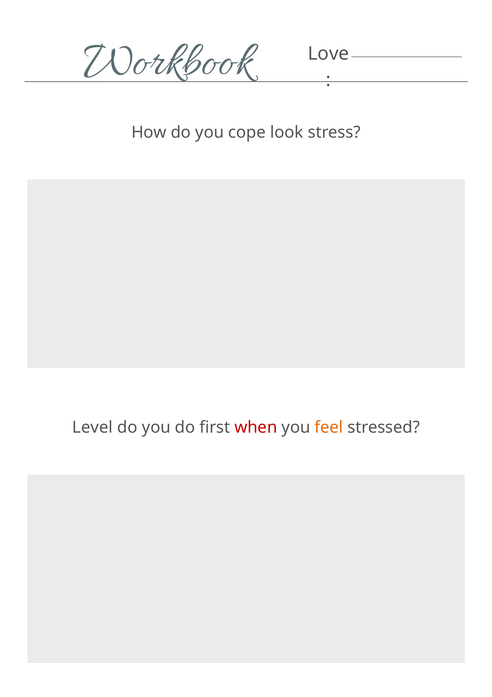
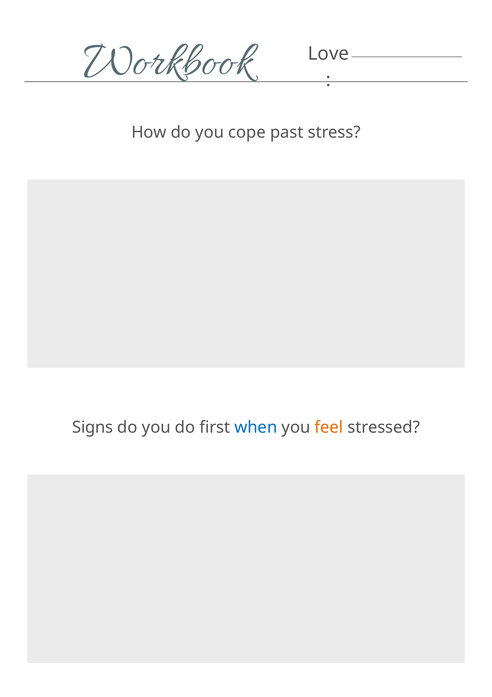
look: look -> past (287, 132)
Level: Level -> Signs (93, 427)
when colour: red -> blue (256, 427)
